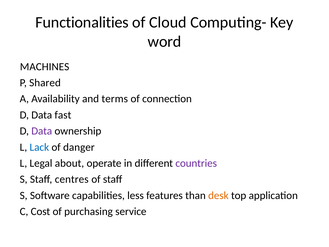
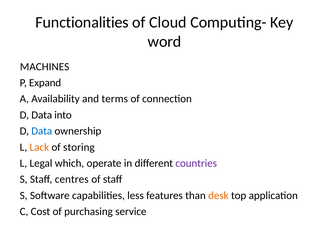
Shared: Shared -> Expand (45, 83)
fast: fast -> into (63, 115)
Data colour: purple -> blue (42, 131)
Lack colour: blue -> orange (39, 147)
danger: danger -> storing (79, 147)
about: about -> which (69, 163)
